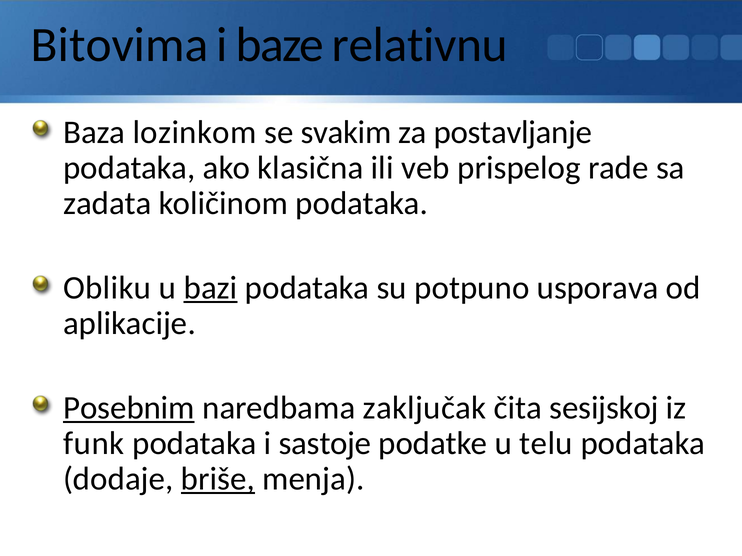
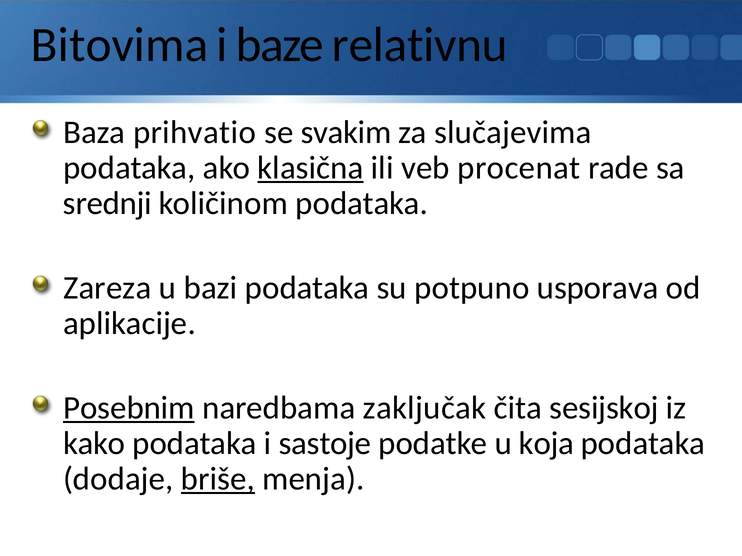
lozinkom: lozinkom -> prihvatio (194, 132)
postavljanje: postavljanje -> slučajevima (513, 132)
klasična underline: none -> present (310, 168)
prispelog: prispelog -> procenat (519, 168)
zadata: zadata -> srednji (107, 204)
Obliku: Obliku -> Zareza (107, 288)
bazi underline: present -> none (211, 288)
funk: funk -> kako (94, 444)
telu: telu -> koja (546, 444)
